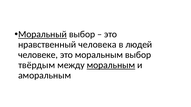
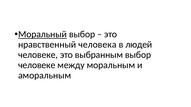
это моральным: моральным -> выбранным (99, 55)
твёрдым: твёрдым -> человеке (37, 65)
моральным underline: present -> none (111, 65)
